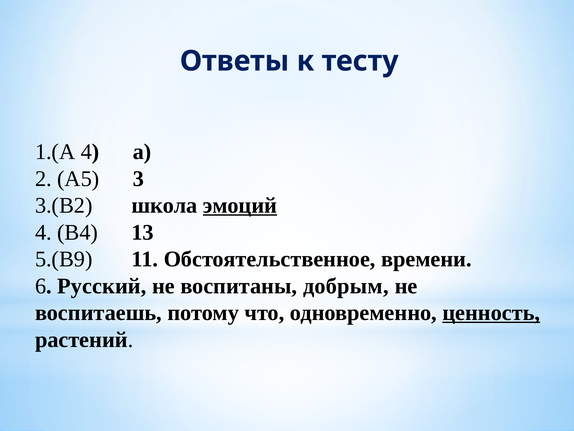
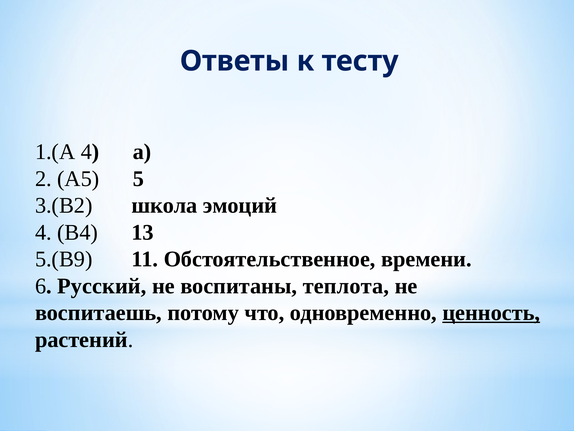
3: 3 -> 5 (138, 178)
эмоций underline: present -> none (240, 205)
добрым: добрым -> теплота (346, 286)
